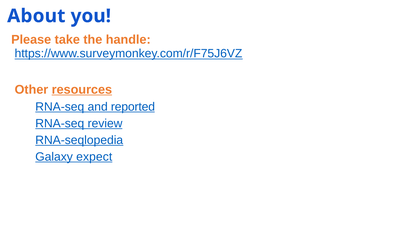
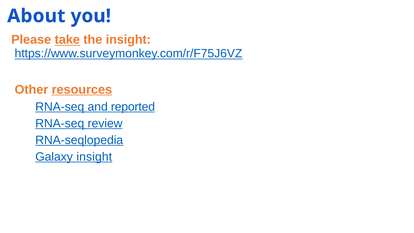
take underline: none -> present (67, 40)
the handle: handle -> insight (128, 40)
Galaxy expect: expect -> insight (94, 157)
